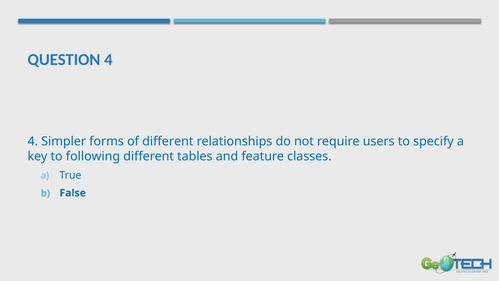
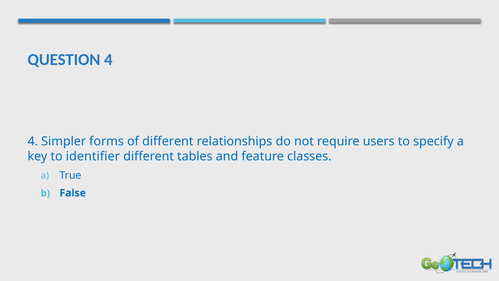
following: following -> identifier (93, 156)
